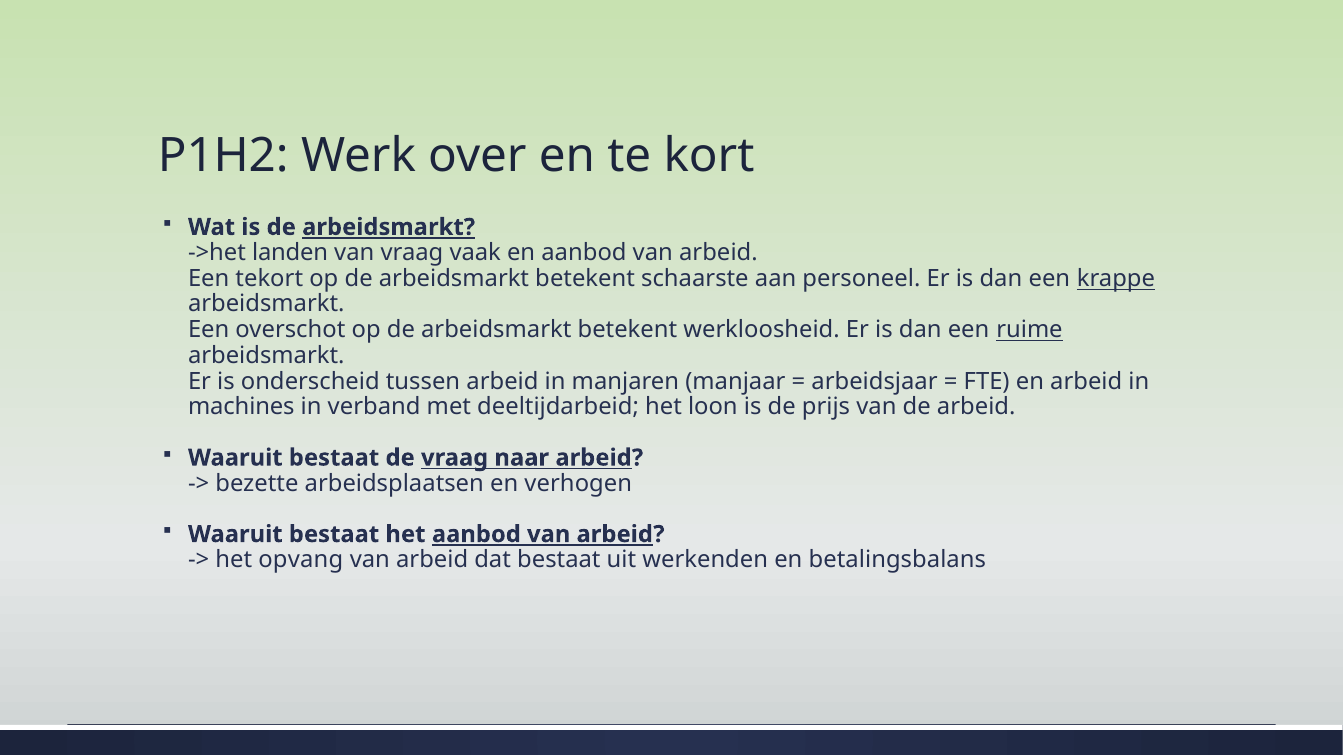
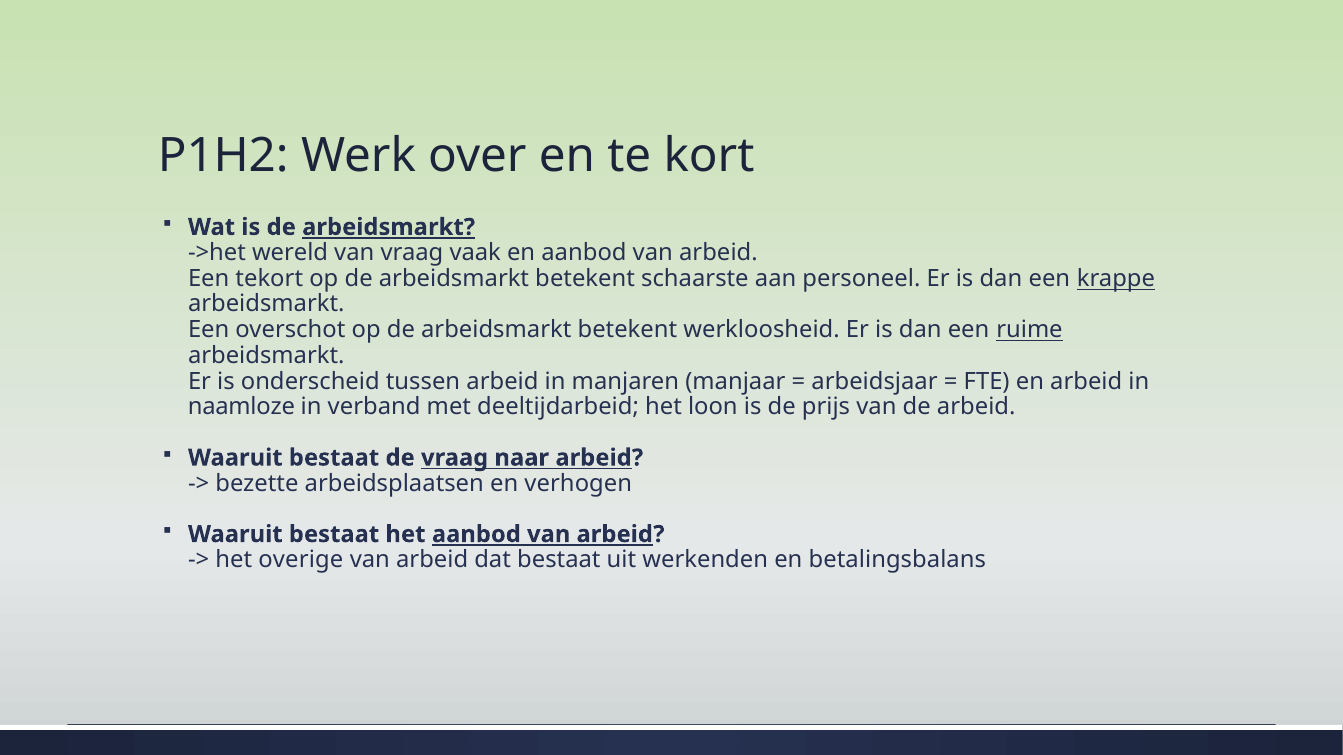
landen: landen -> wereld (290, 253)
machines: machines -> naamloze (241, 407)
opvang: opvang -> overige (301, 560)
